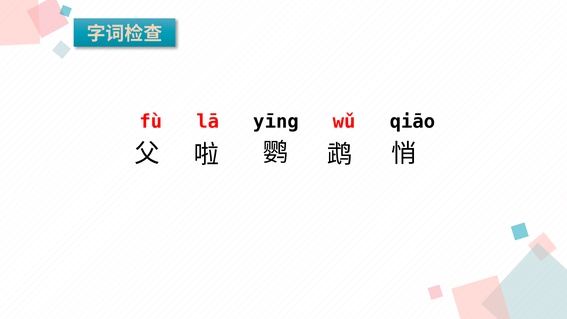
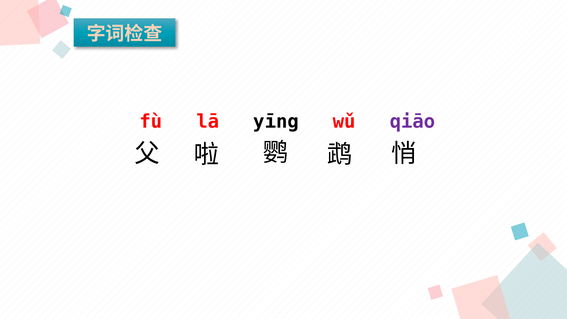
qiāo colour: black -> purple (413, 121)
